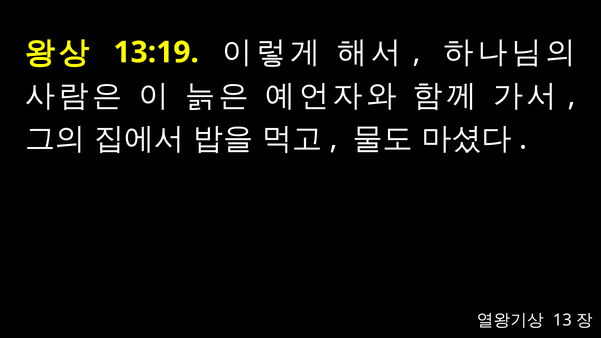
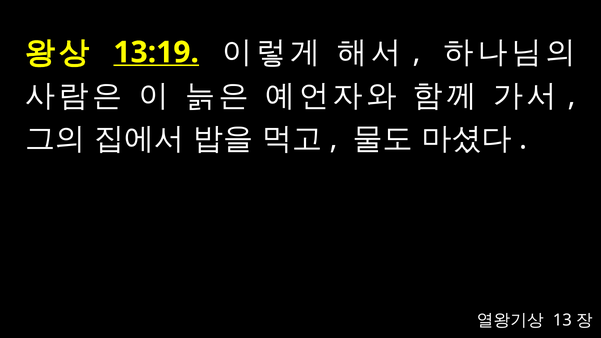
13:19 underline: none -> present (156, 52)
